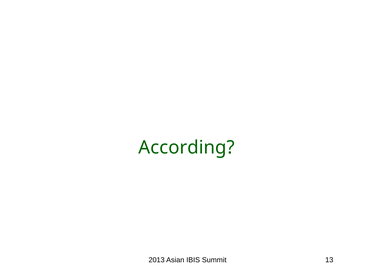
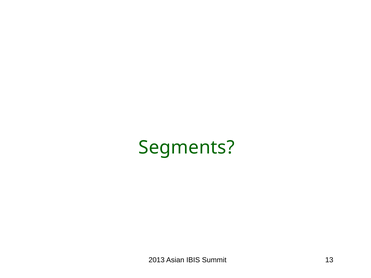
According: According -> Segments (187, 148)
